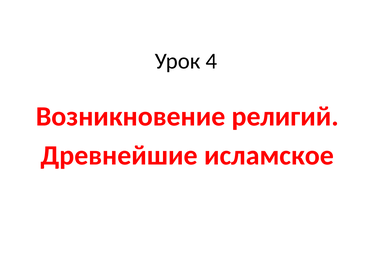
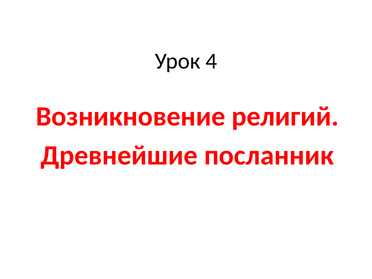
исламское: исламское -> посланник (269, 156)
